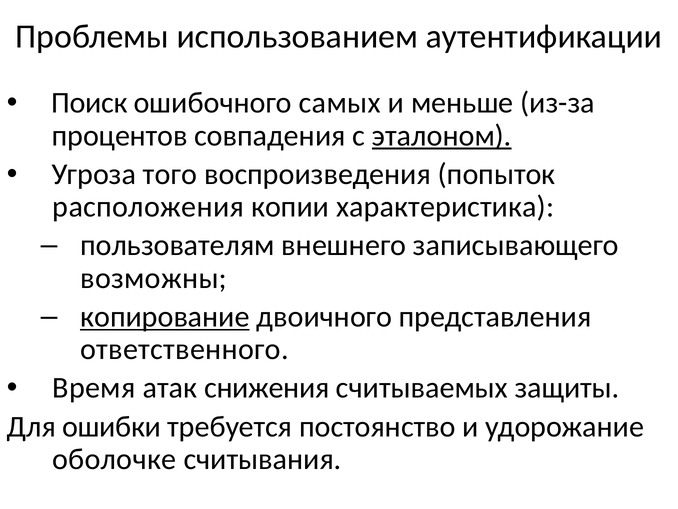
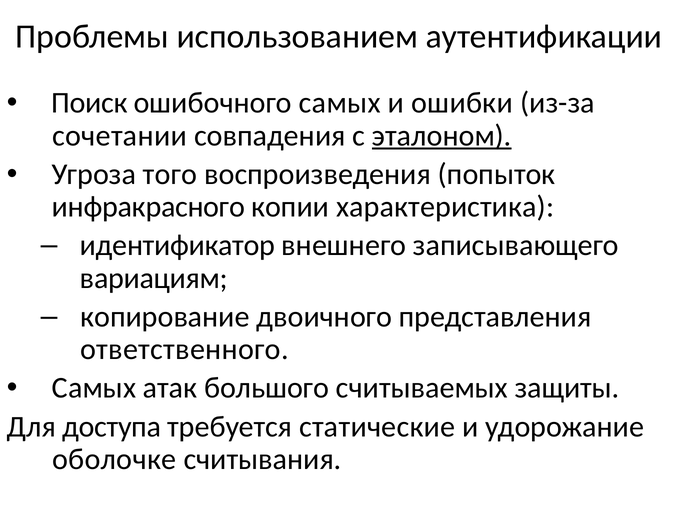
меньше: меньше -> ошибки (462, 103)
процентов: процентов -> сочетании (120, 136)
расположения: расположения -> инфракрасного (148, 207)
пользователям: пользователям -> идентификатор (178, 245)
возможны: возможны -> вариациям (154, 278)
копирование underline: present -> none (165, 316)
Время: Время -> Самых (94, 388)
снижения: снижения -> большого (267, 388)
ошибки: ошибки -> доступа (112, 426)
постоянство: постоянство -> статические (377, 426)
